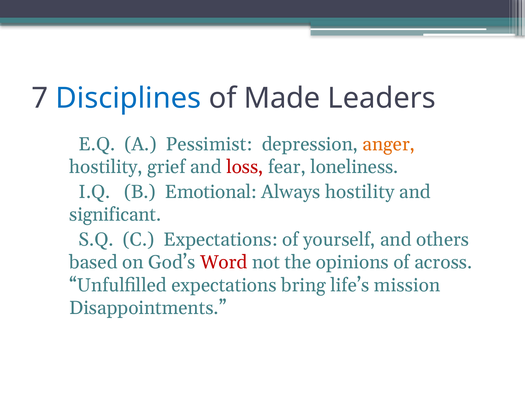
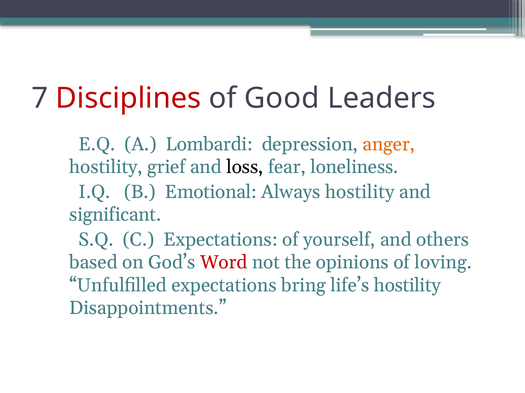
Disciplines colour: blue -> red (128, 98)
Made: Made -> Good (282, 98)
Pessimist: Pessimist -> Lombardi (209, 144)
loss colour: red -> black (245, 167)
across: across -> loving (443, 263)
life’s mission: mission -> hostility (407, 286)
